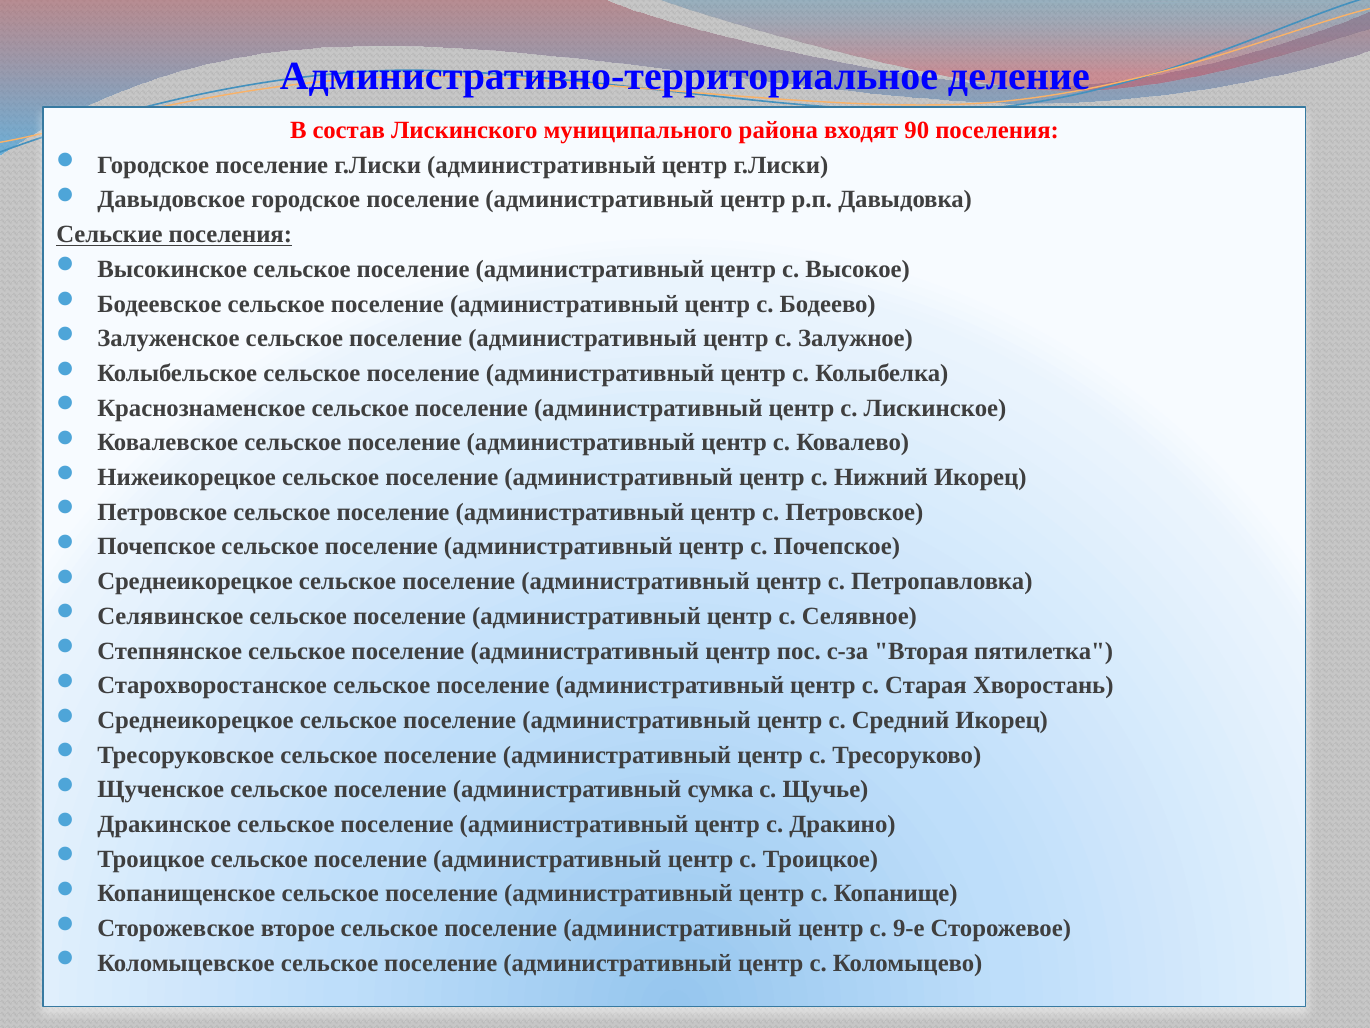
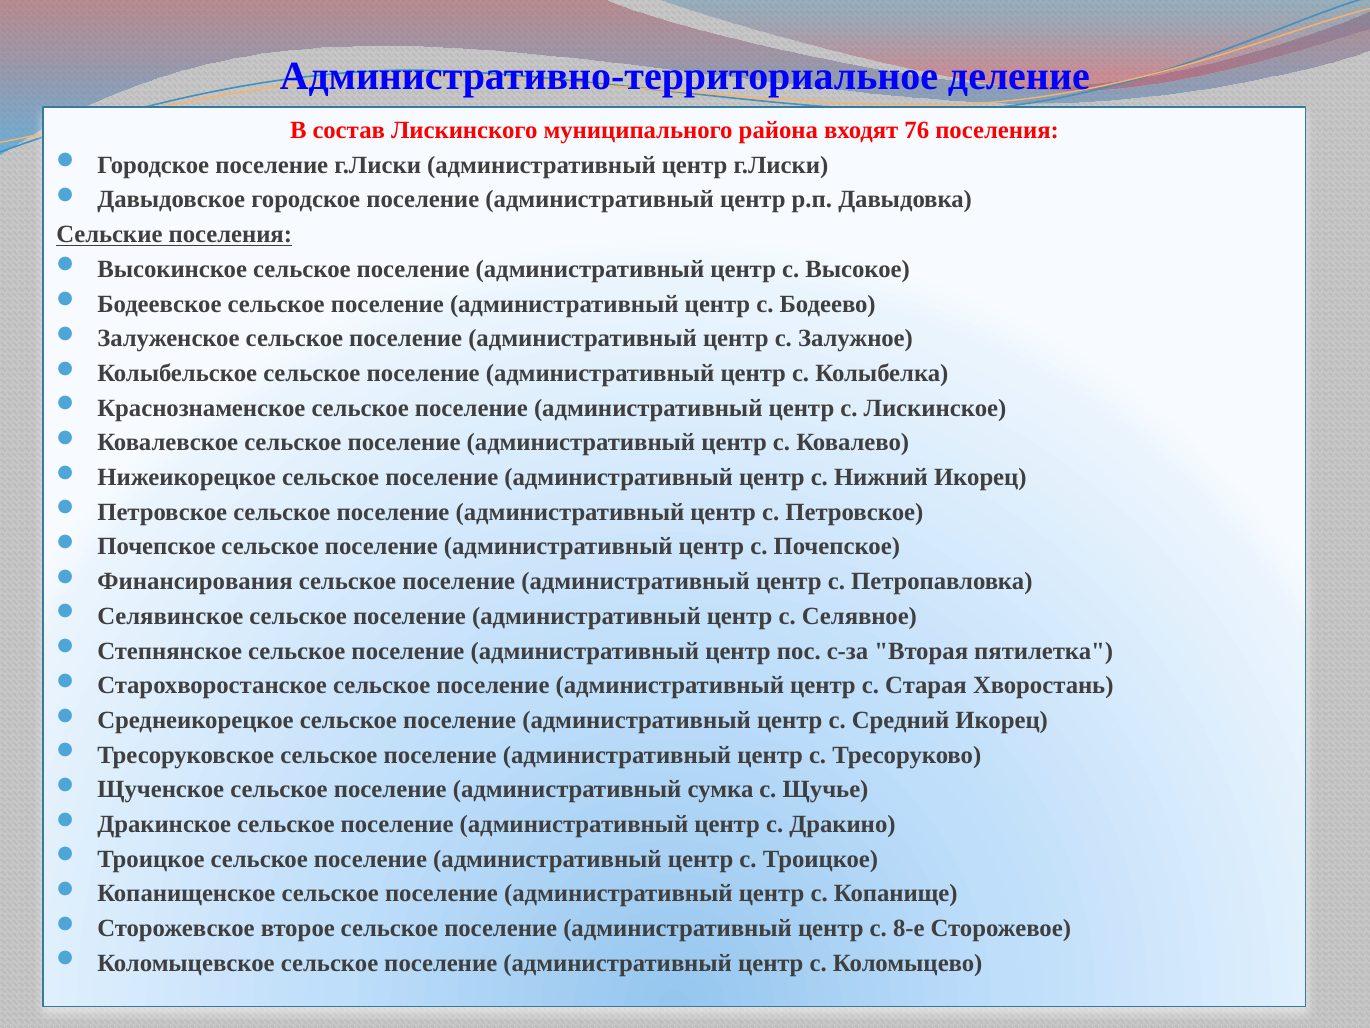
90: 90 -> 76 (917, 130)
Среднеикорецкое: Среднеикорецкое -> Финансирования (195, 581)
9-е: 9-е -> 8-е (909, 928)
